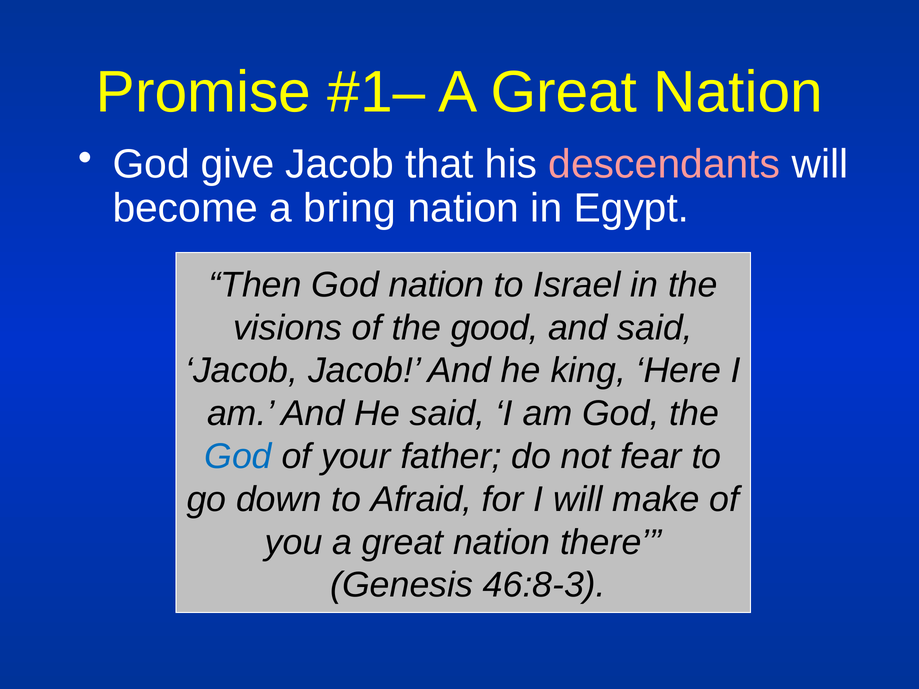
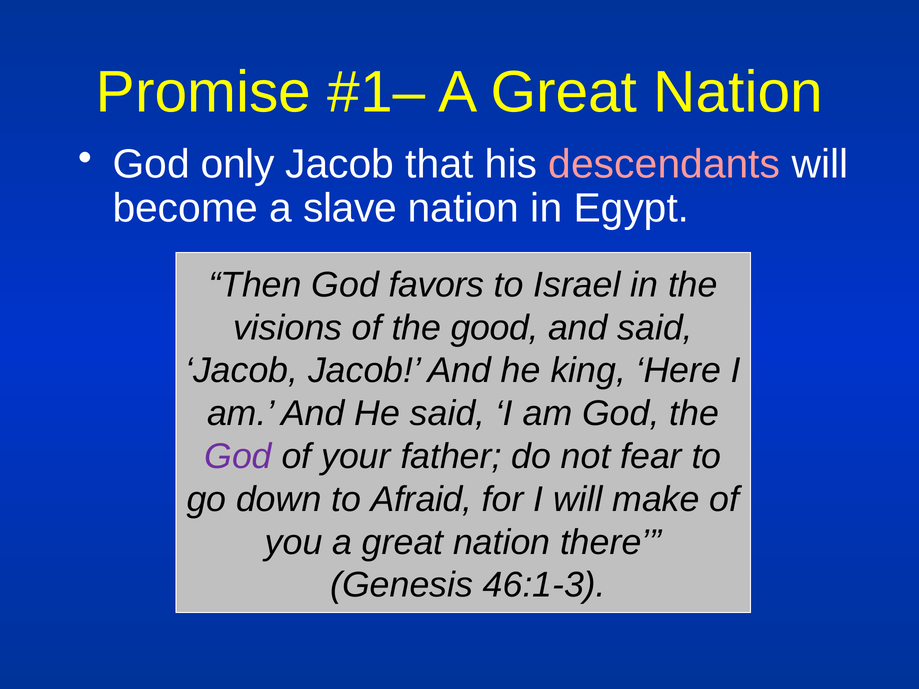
give: give -> only (238, 164)
bring: bring -> slave (350, 208)
God nation: nation -> favors (437, 285)
God colour: blue -> purple (238, 457)
46:8-3: 46:8-3 -> 46:1-3 (544, 585)
